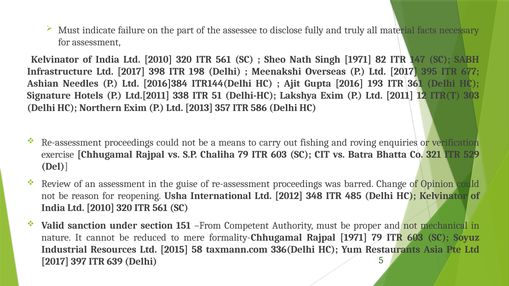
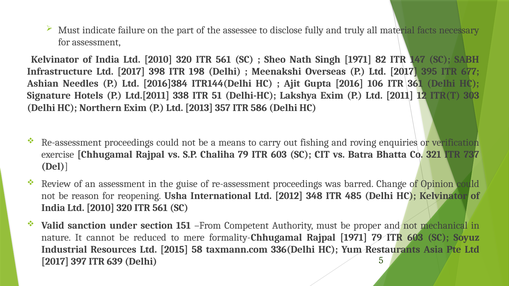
193: 193 -> 106 (375, 84)
529: 529 -> 737 (471, 155)
